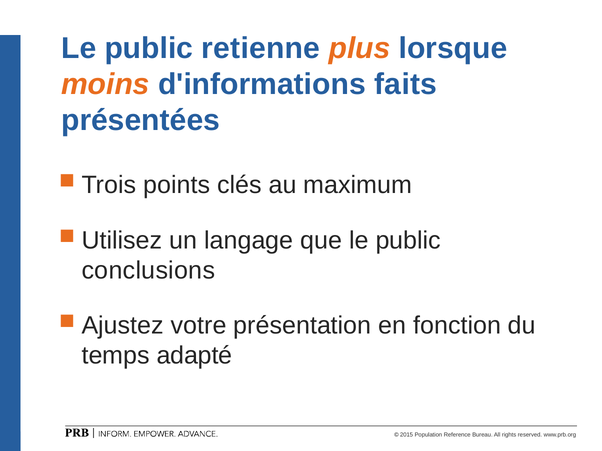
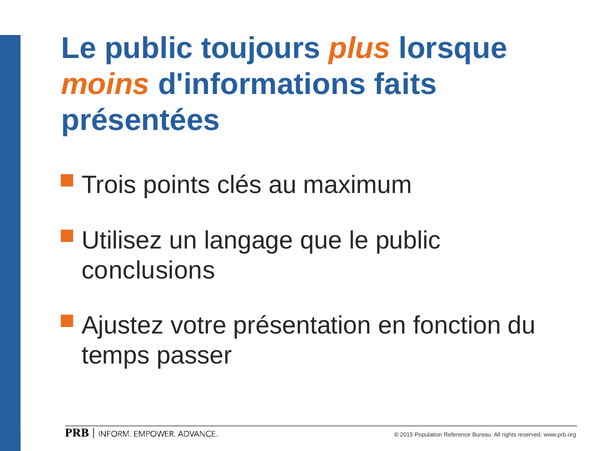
retienne: retienne -> toujours (261, 48)
adapté: adapté -> passer (194, 356)
